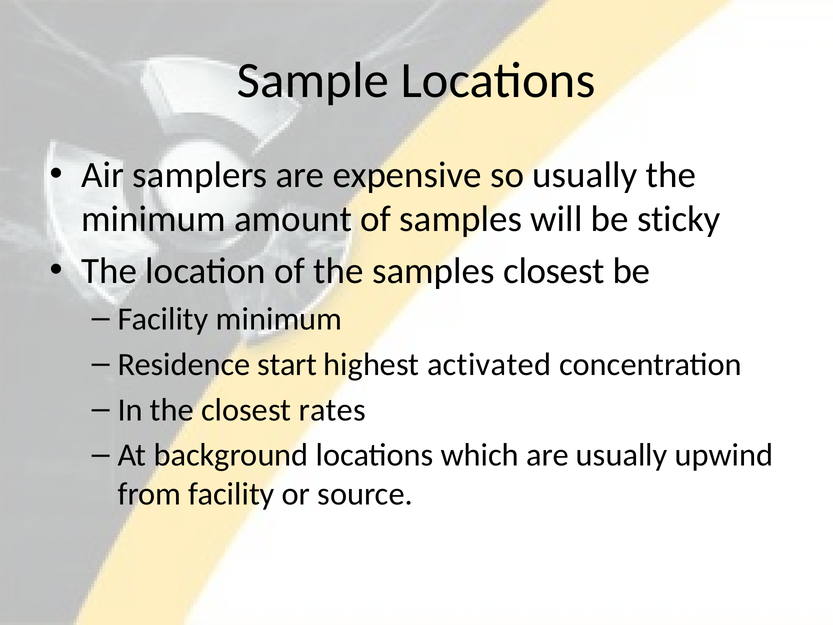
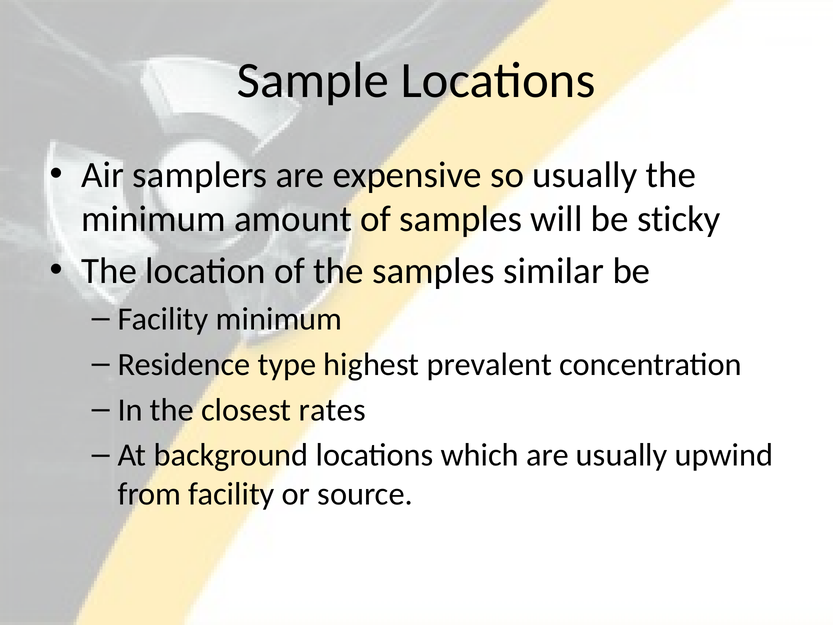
samples closest: closest -> similar (554, 271)
start: start -> type (287, 364)
activated: activated -> prevalent (489, 364)
